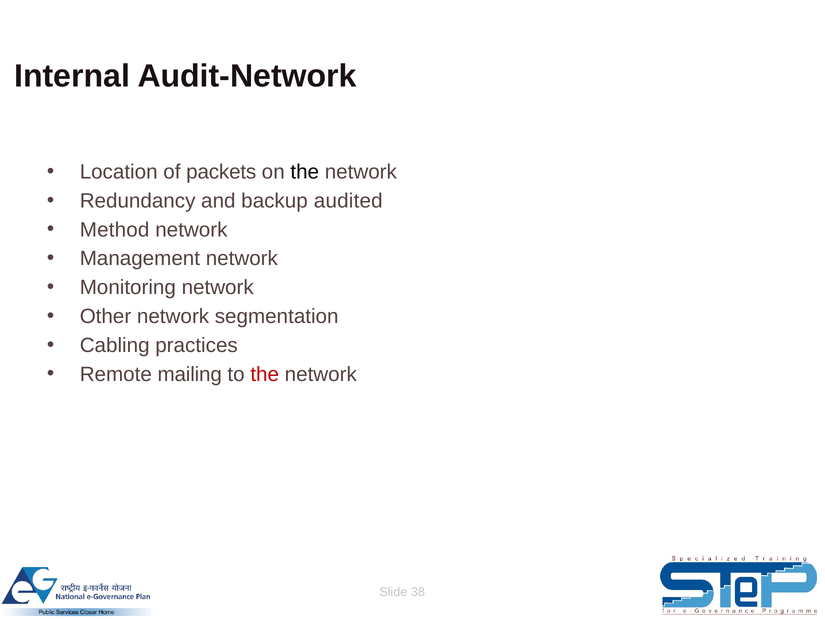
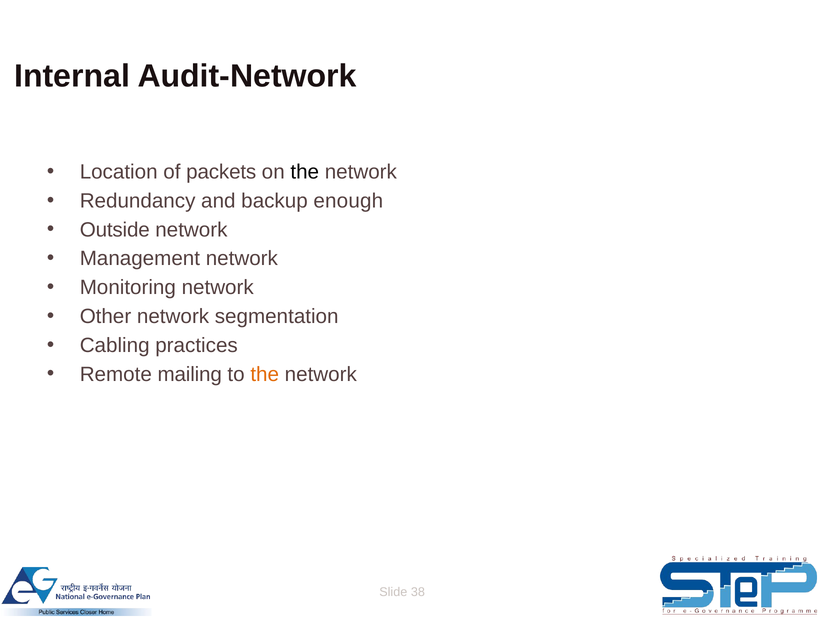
audited: audited -> enough (348, 201)
Method: Method -> Outside (115, 230)
the colour: red -> orange (265, 374)
